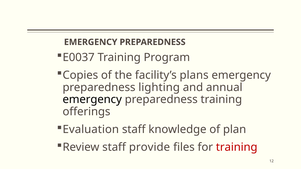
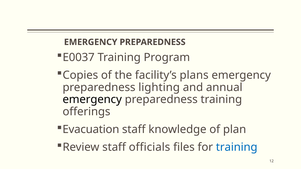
Evaluation: Evaluation -> Evacuation (91, 130)
provide: provide -> officials (149, 148)
training colour: red -> blue (237, 148)
